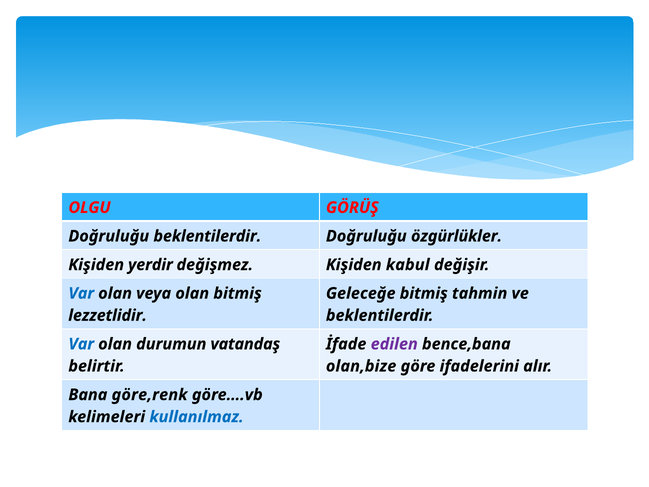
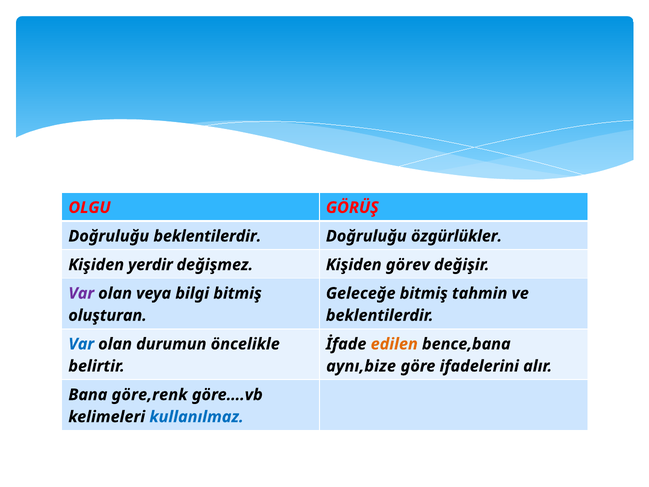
kabul: kabul -> görev (408, 265)
Var colour: blue -> purple (81, 293)
veya olan: olan -> bilgi (192, 293)
lezzetlidir: lezzetlidir -> oluşturan (108, 315)
vatandaş: vatandaş -> öncelikle (245, 344)
edilen colour: purple -> orange (394, 344)
olan,bize: olan,bize -> aynı,bize (361, 366)
